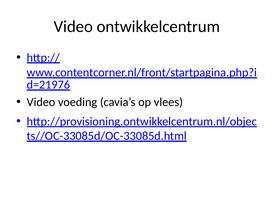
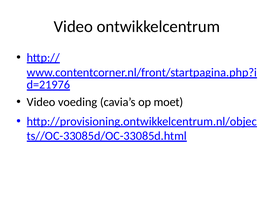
vlees: vlees -> moet (168, 102)
